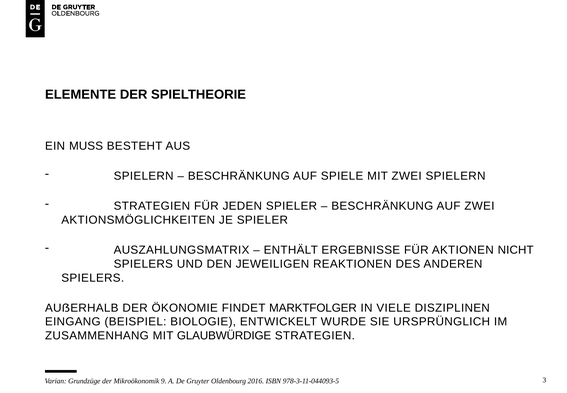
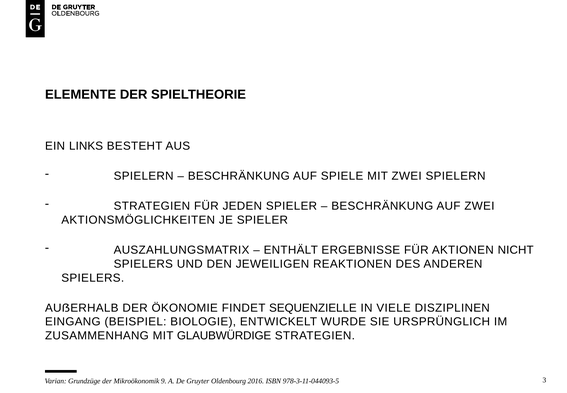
MUSS: MUSS -> LINKS (86, 146)
MARKTFOLGER: MARKTFOLGER -> SEQUENZIELLE (313, 307)
